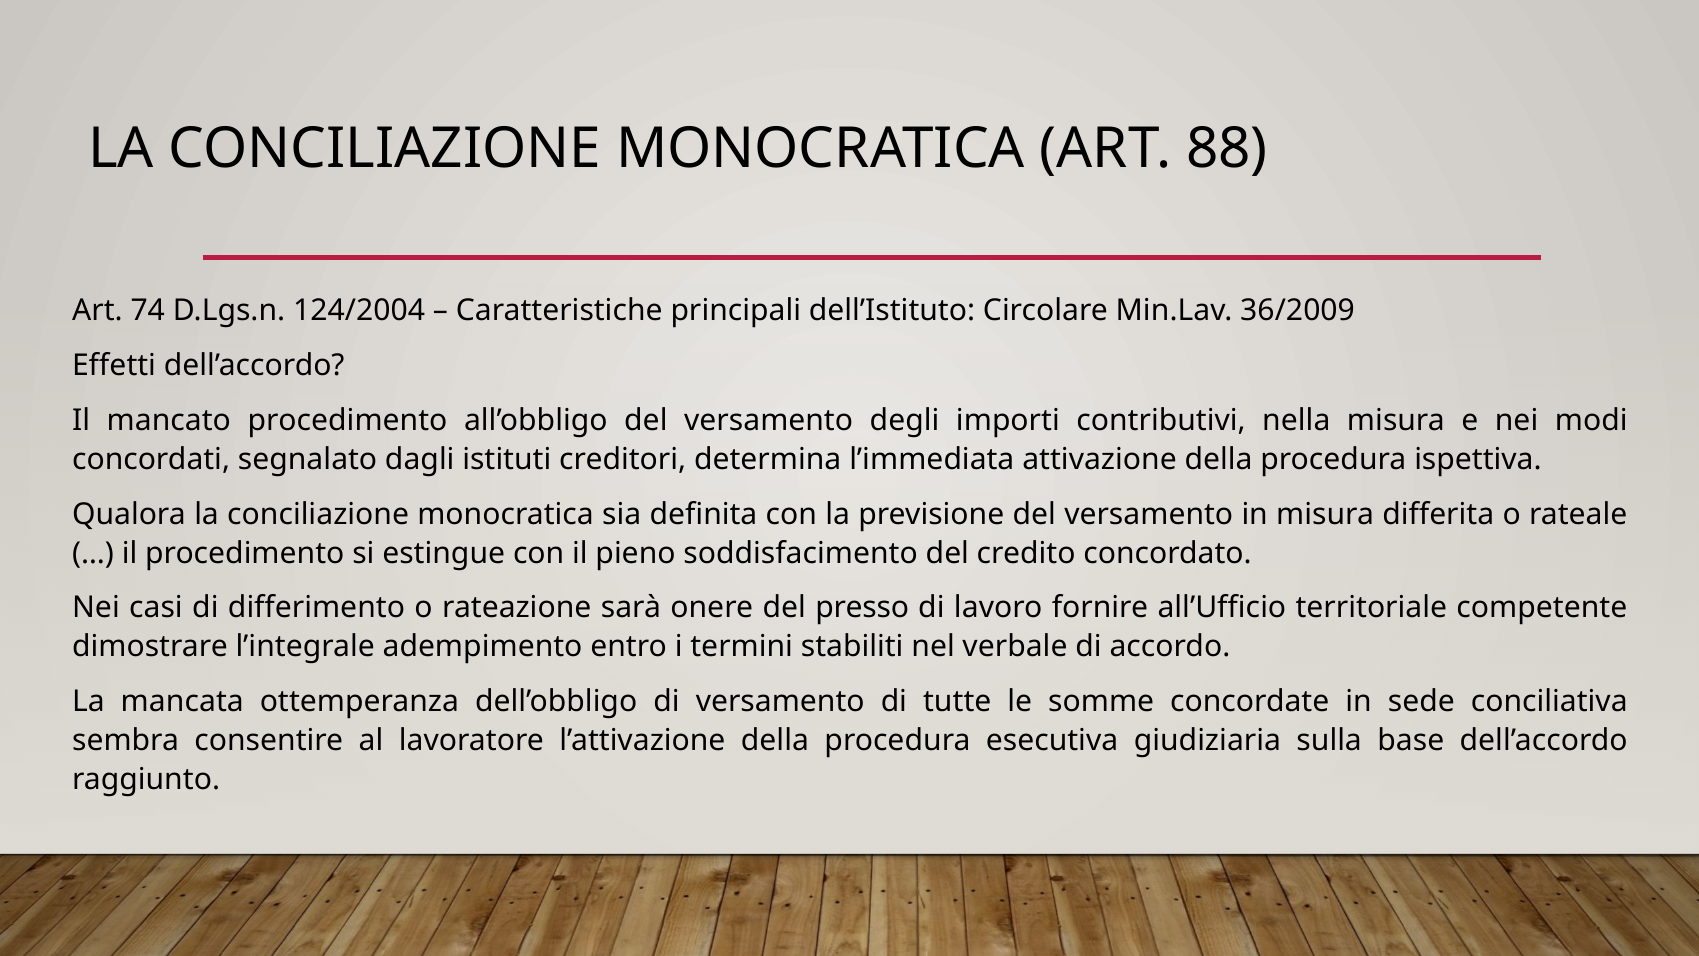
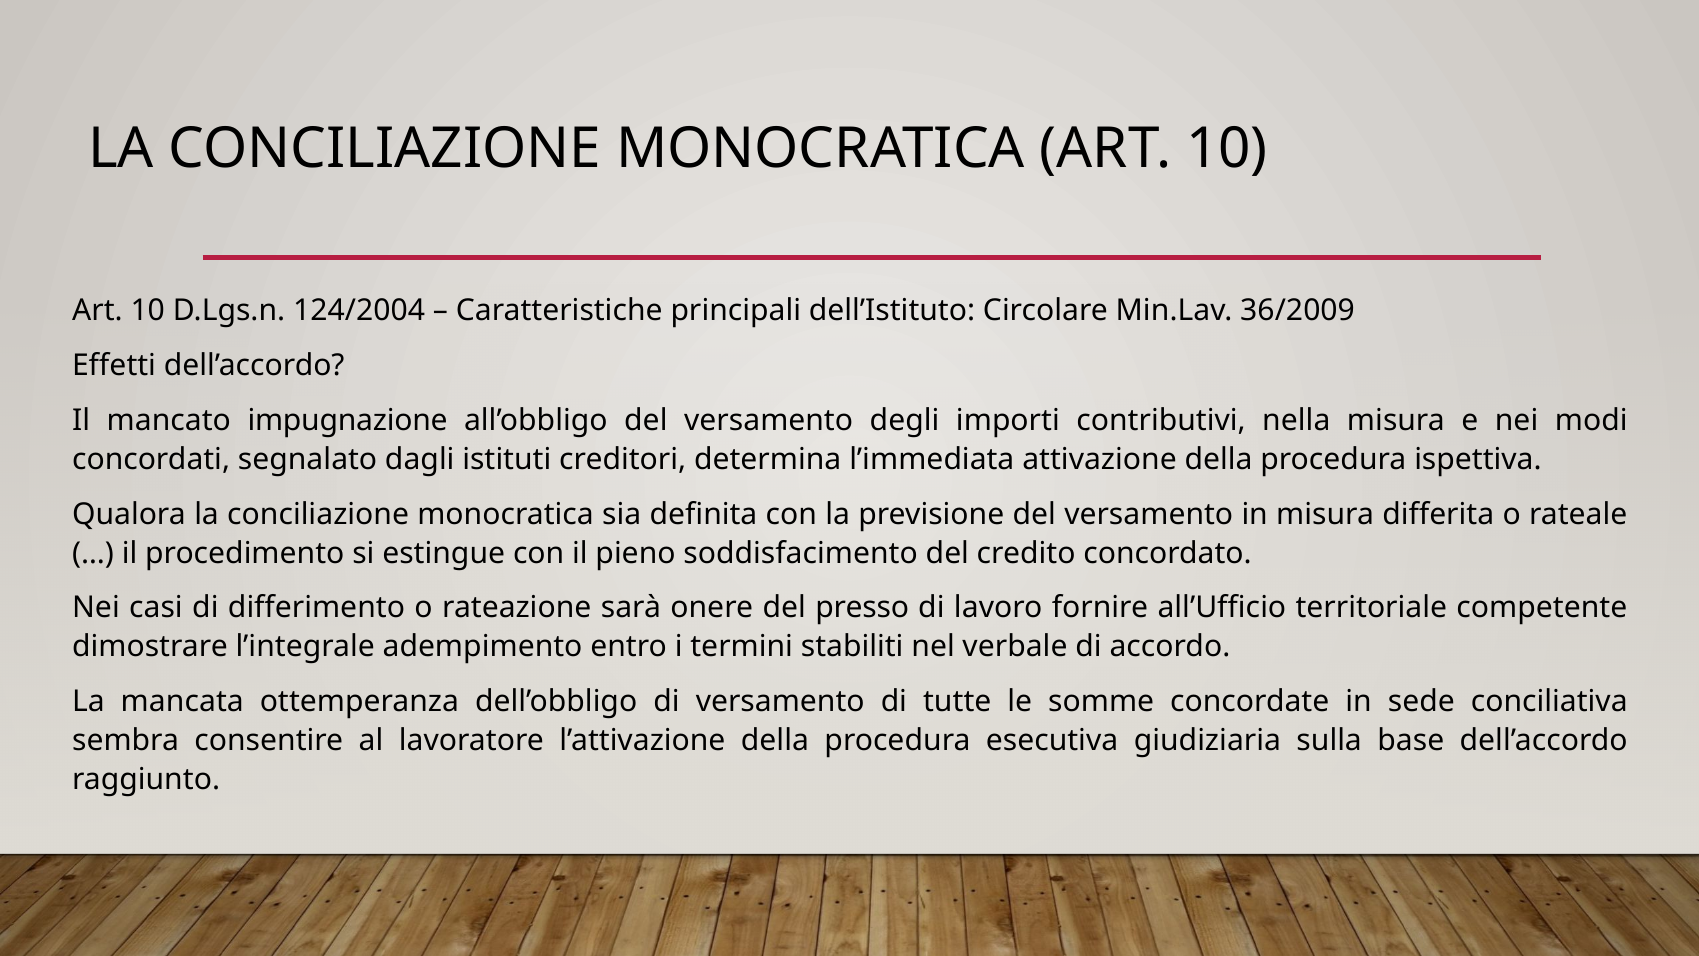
MONOCRATICA ART 88: 88 -> 10 (1227, 149)
74: 74 -> 10 (148, 310)
mancato procedimento: procedimento -> impugnazione (348, 420)
